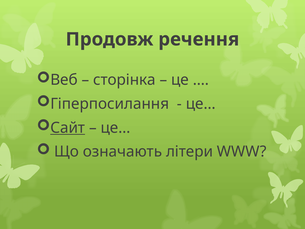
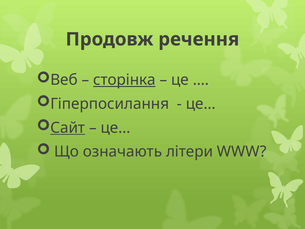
сторінка underline: none -> present (124, 80)
